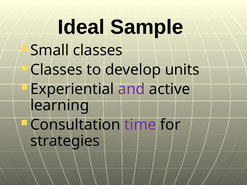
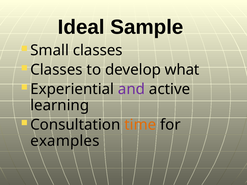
units: units -> what (182, 70)
time colour: purple -> orange (140, 125)
strategies: strategies -> examples (65, 141)
